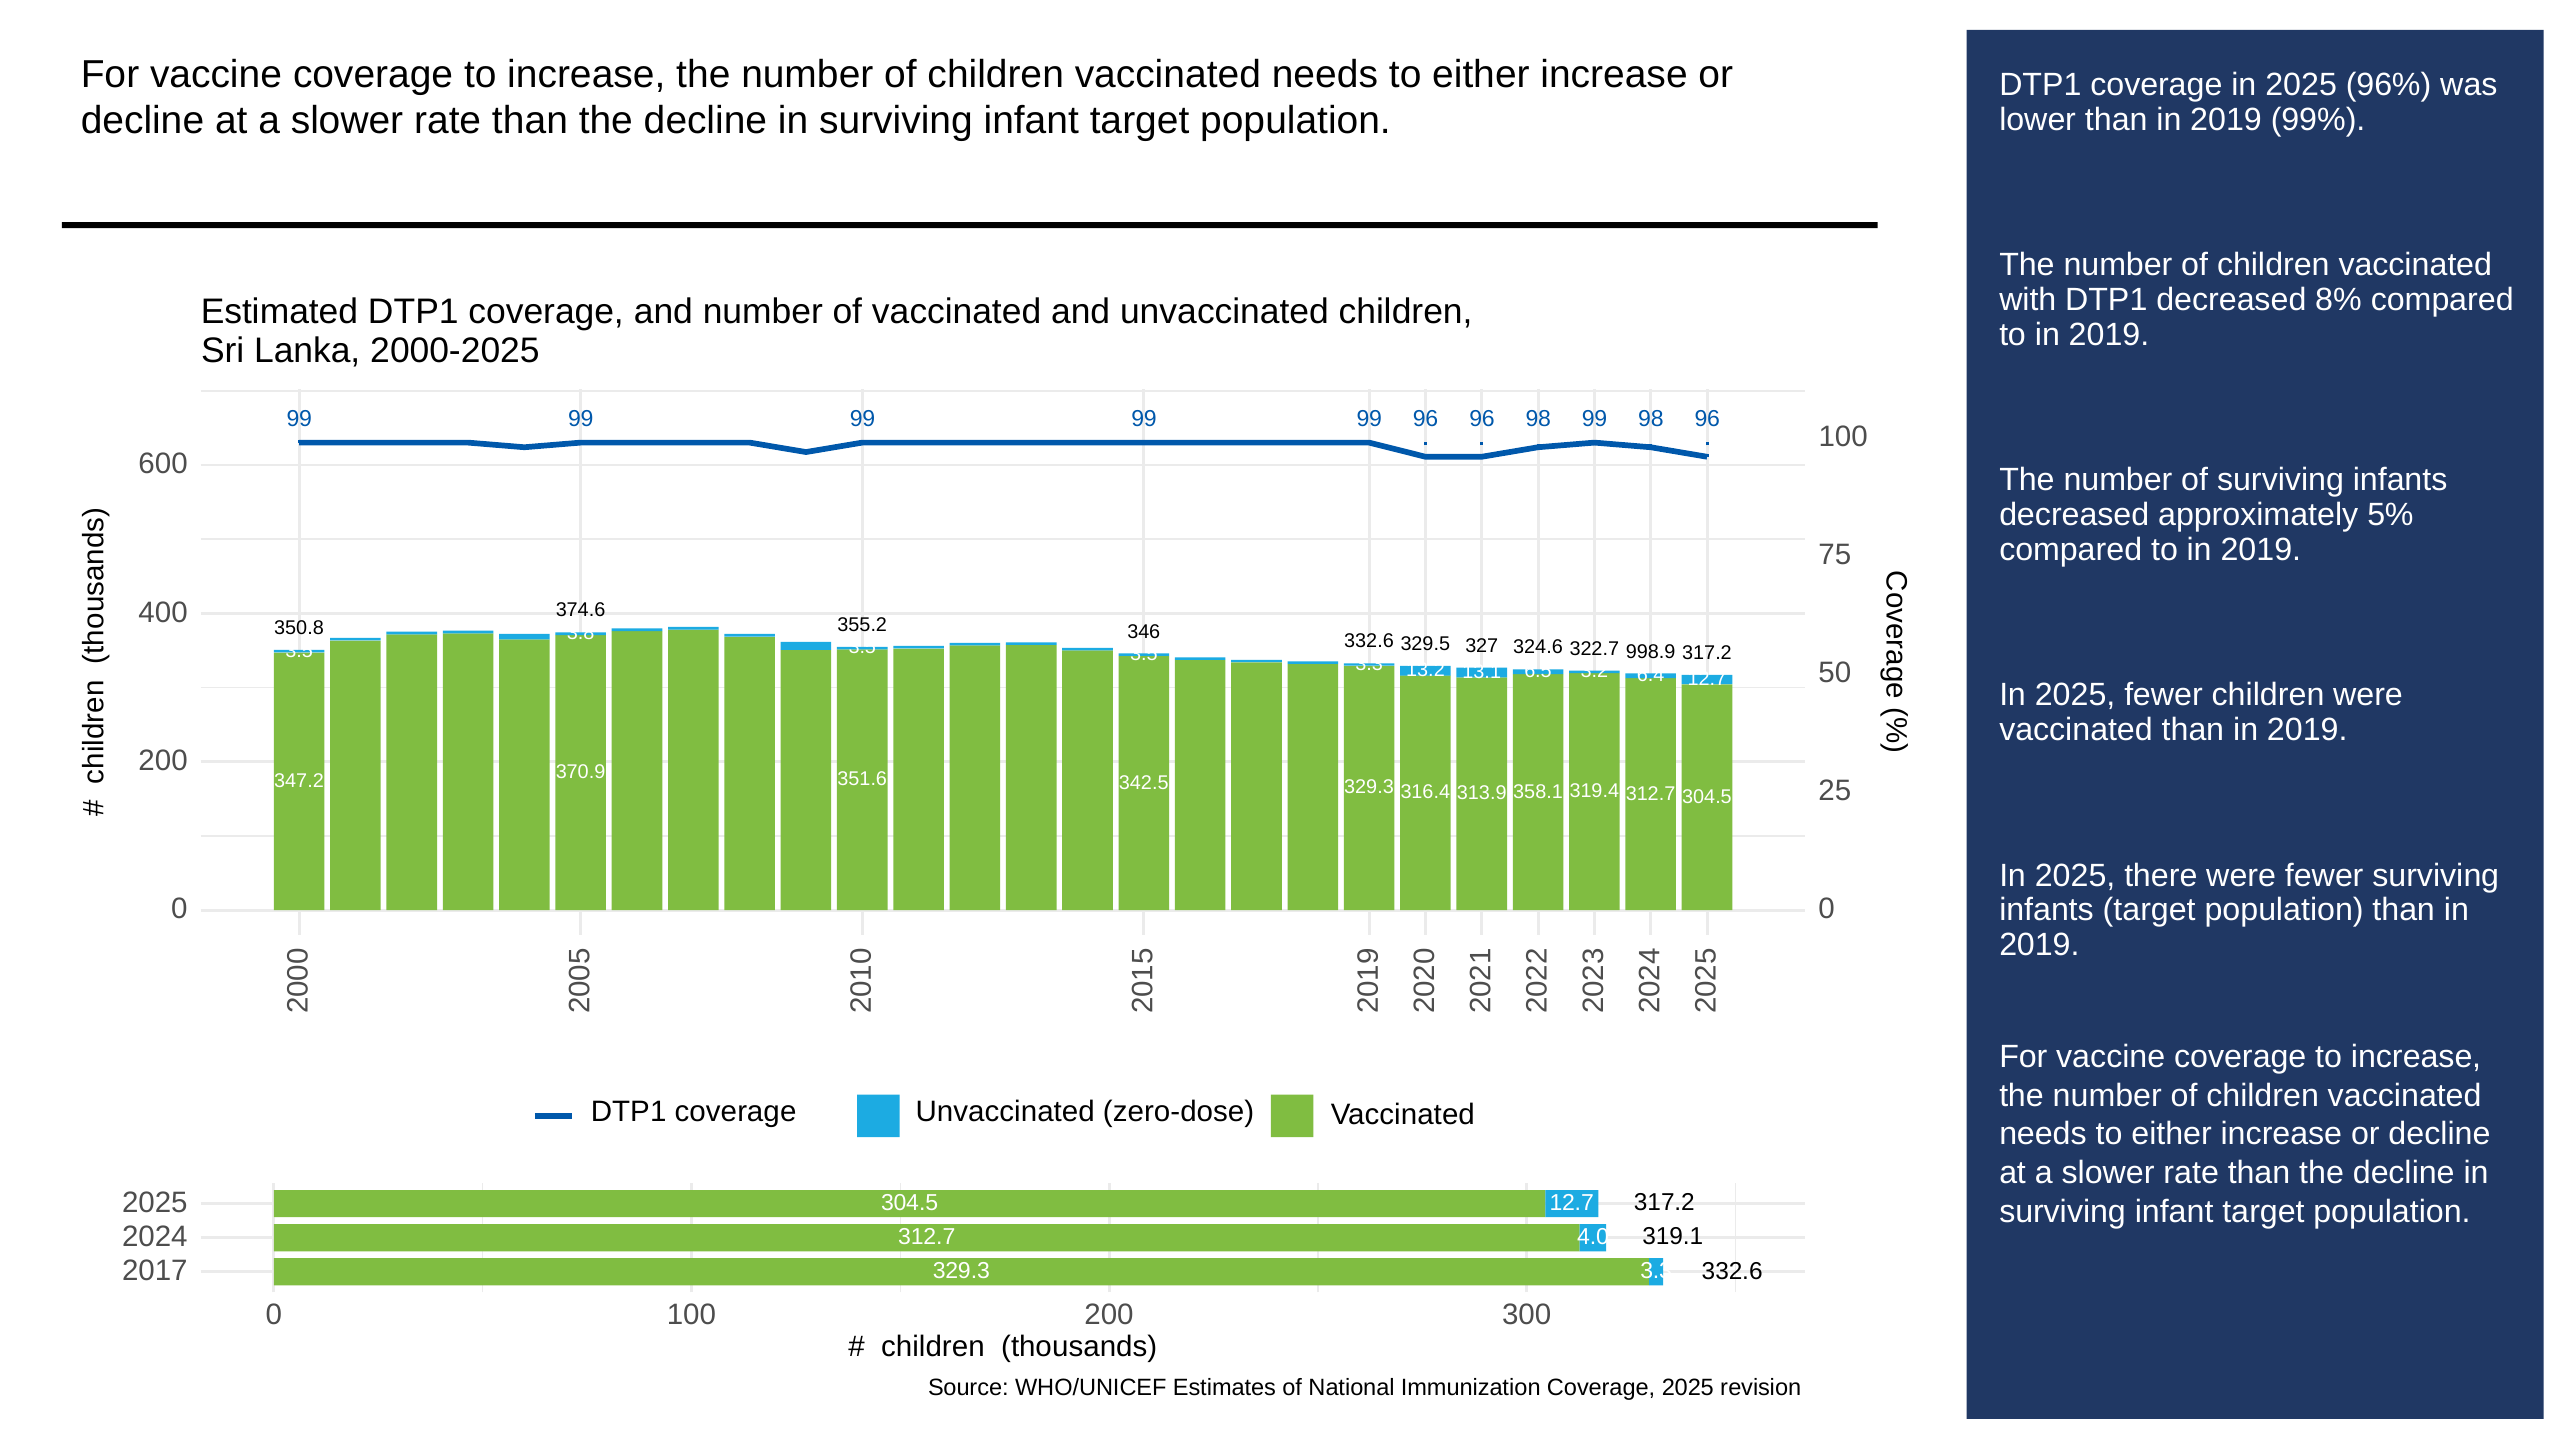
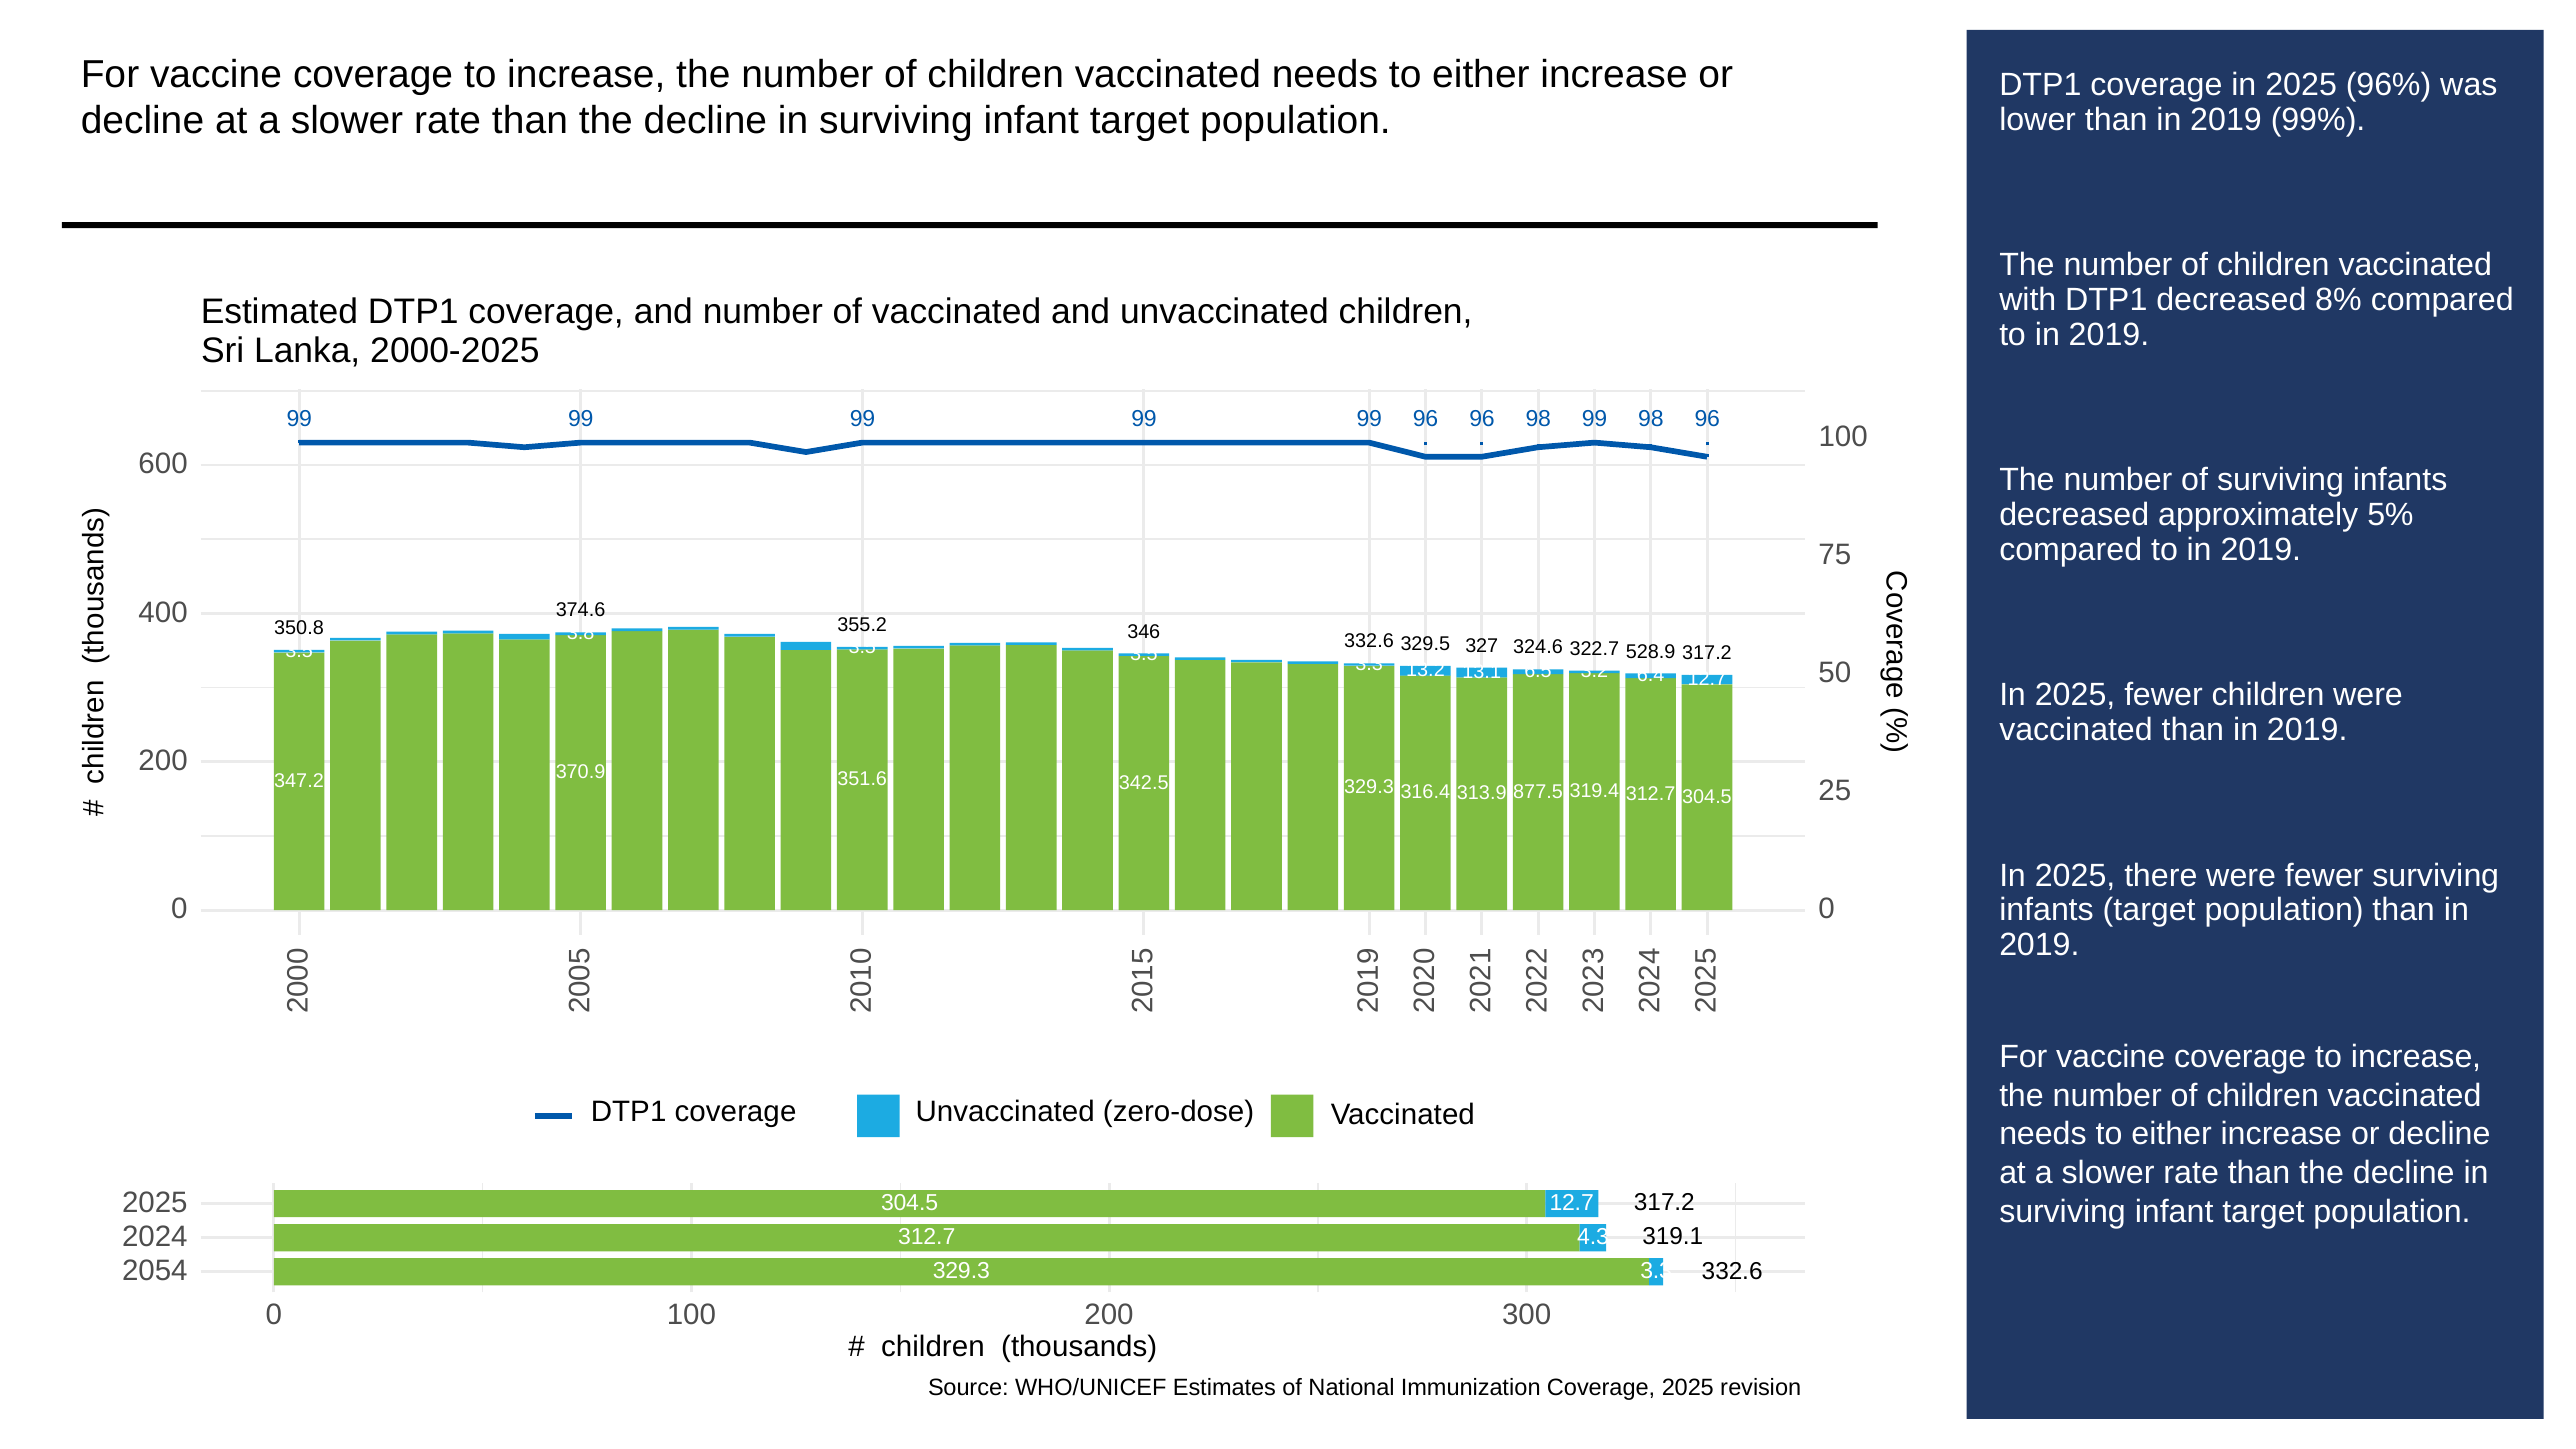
998.9: 998.9 -> 528.9 (1651, 651)
358.1: 358.1 -> 877.5 (1538, 791)
4.0: 4.0 -> 4.3 (1593, 1237)
2017: 2017 -> 2054 (155, 1271)
